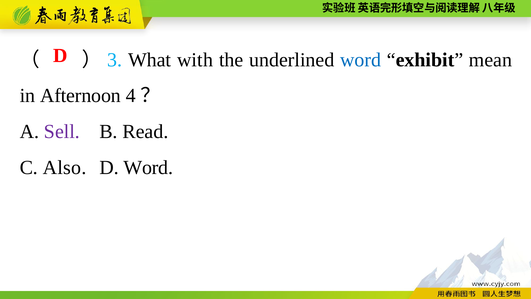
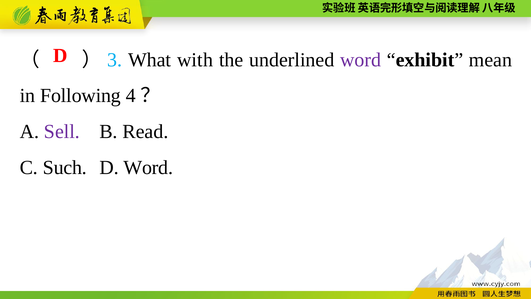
word colour: blue -> purple (361, 60)
Afternoon: Afternoon -> Following (81, 96)
Also: Also -> Such (65, 167)
